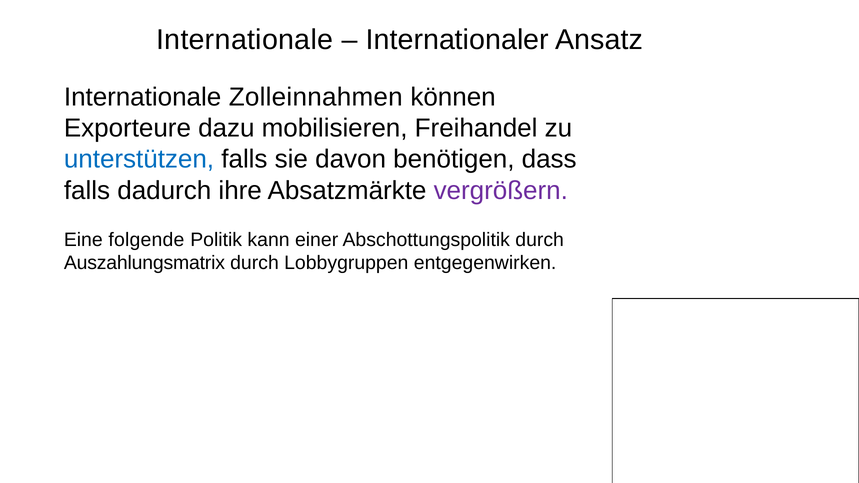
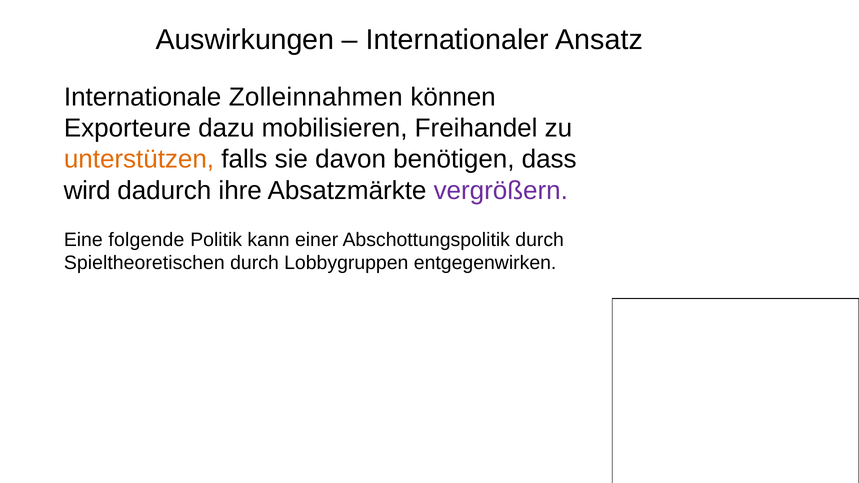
Internationale: Internationale -> Auswirkungen (245, 40)
unterstützen colour: blue -> orange (139, 159)
falls: falls -> wird (87, 191)
Auszahlungsmatrix: Auszahlungsmatrix -> Spieltheoretischen (144, 263)
